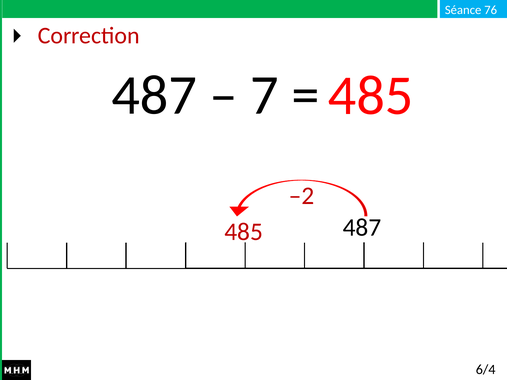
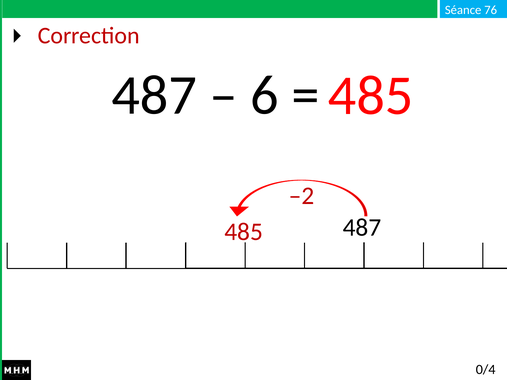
7: 7 -> 6 (265, 95)
6/4: 6/4 -> 0/4 (486, 370)
